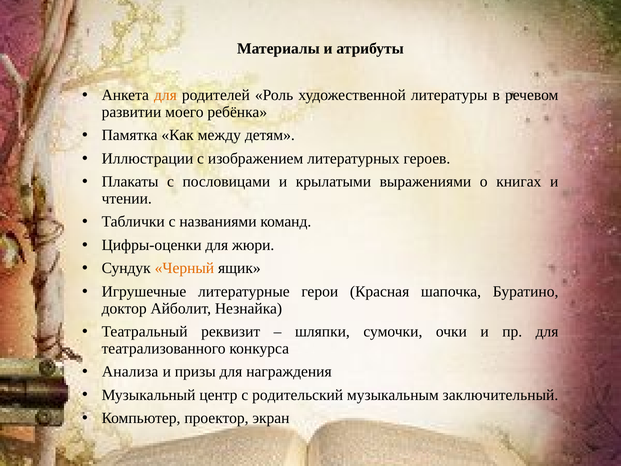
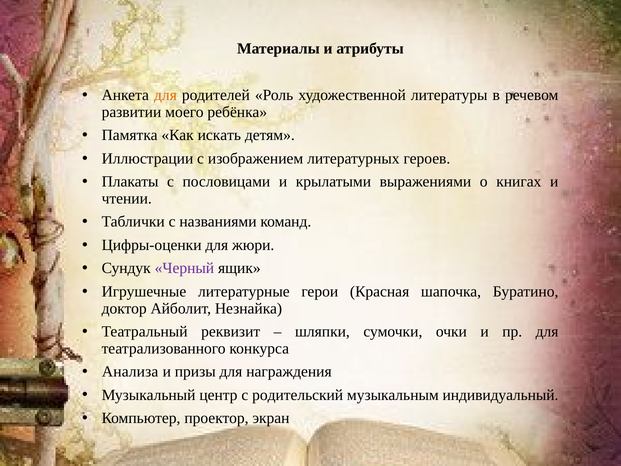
между: между -> искать (219, 135)
Черный colour: orange -> purple (184, 268)
заключительный: заключительный -> индивидуальный (501, 395)
